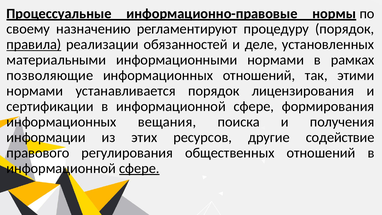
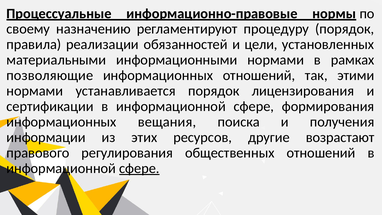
правила underline: present -> none (34, 44)
деле: деле -> цели (261, 44)
содействие: содействие -> возрастают (340, 137)
